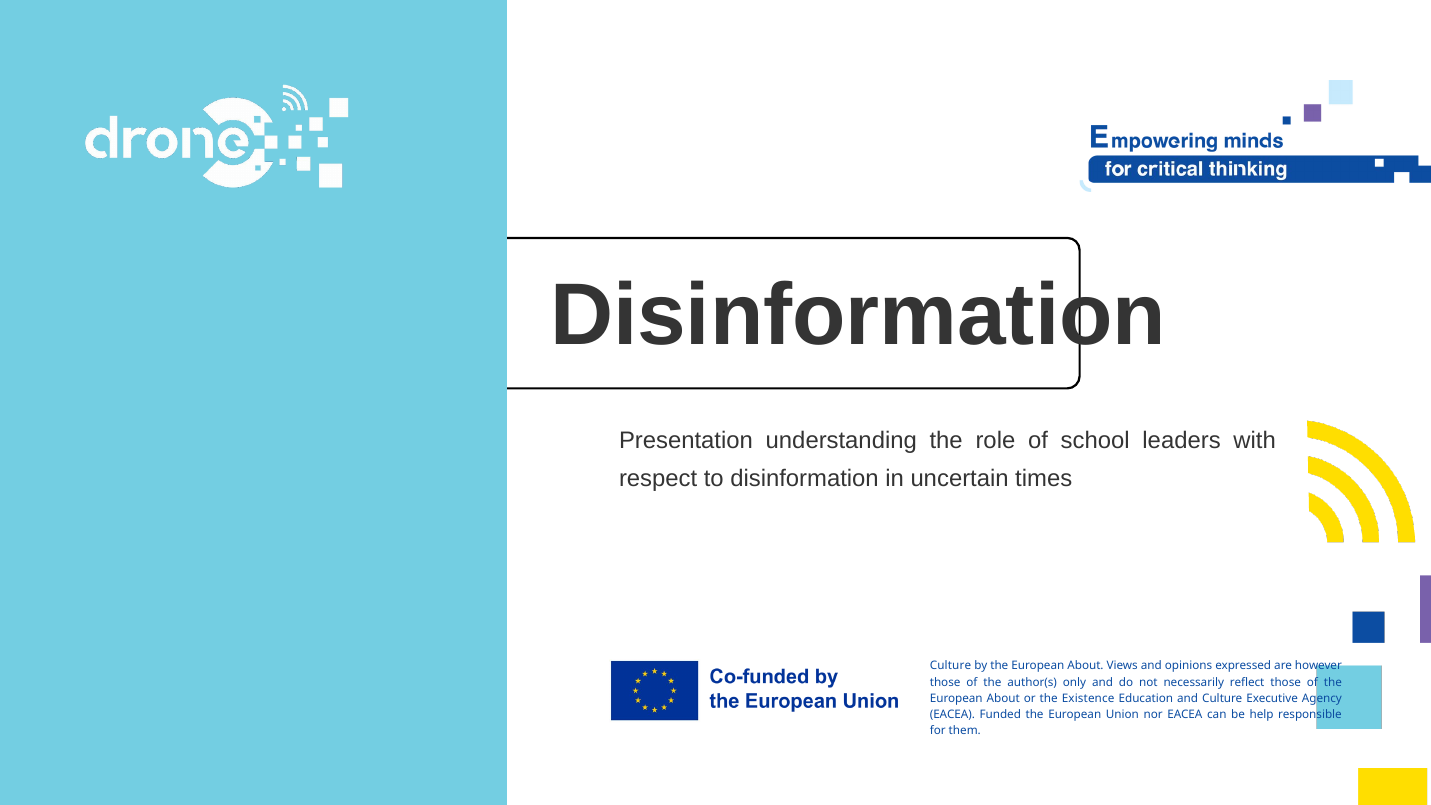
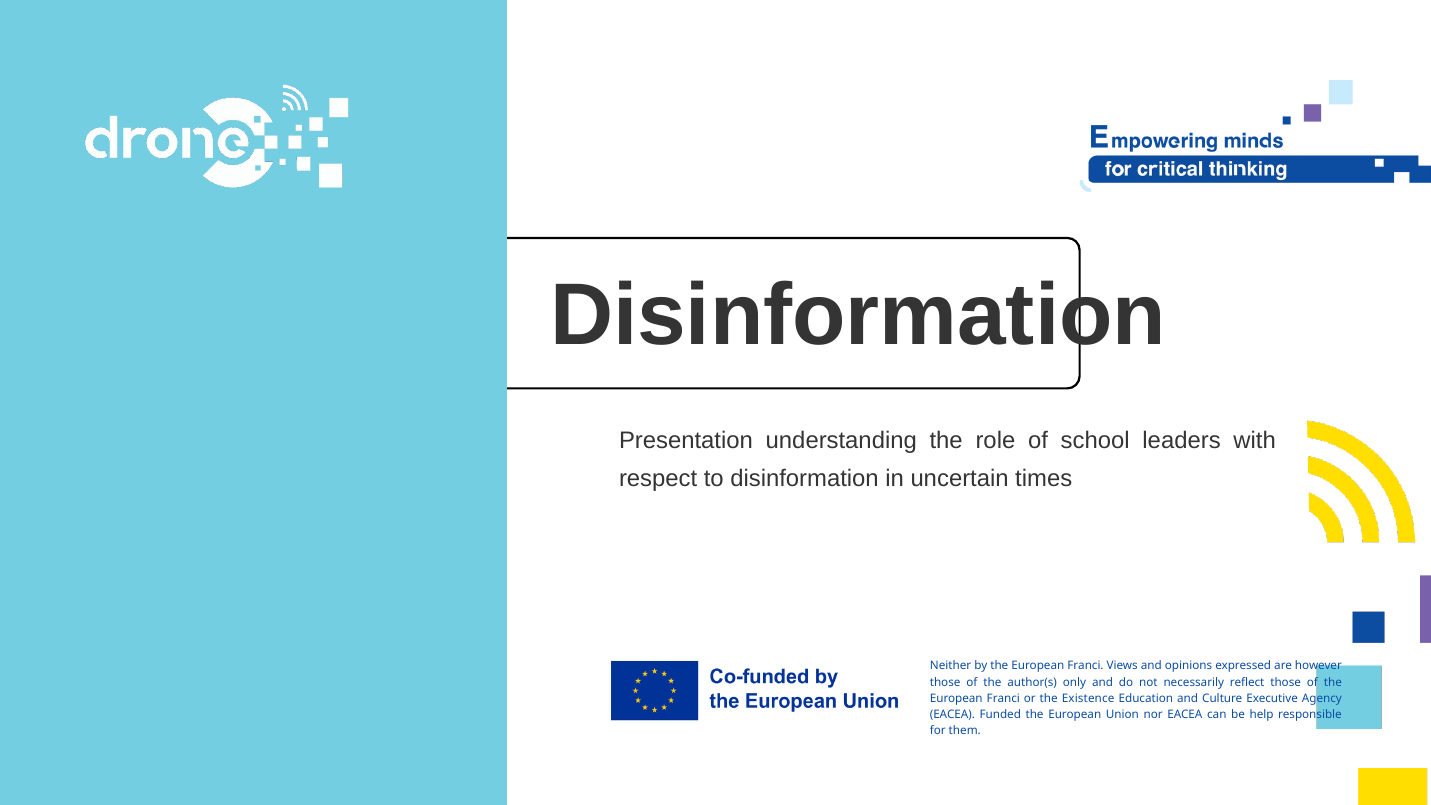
Culture: Culture -> Neither (951, 666)
by the European About: About -> Franci (1086, 666)
About: About -> Franci (1003, 698)
